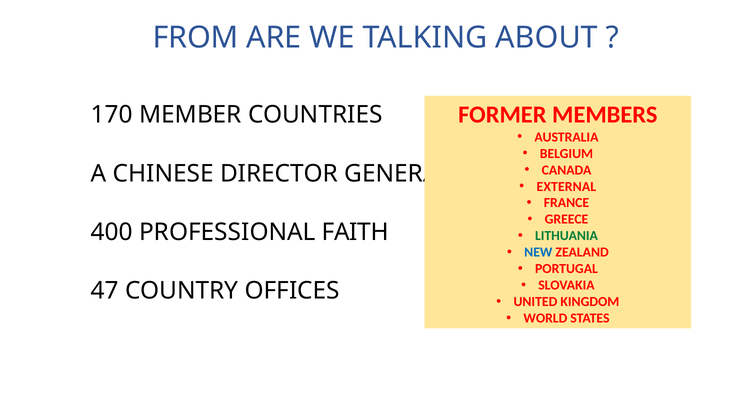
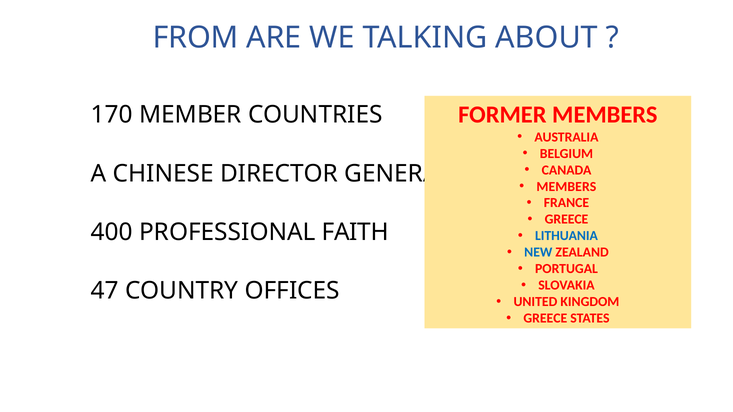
EXTERNAL: EXTERNAL -> MEMBERS (566, 187)
LITHUANIA colour: green -> blue (566, 236)
WORLD: WORLD -> GREECE (545, 319)
